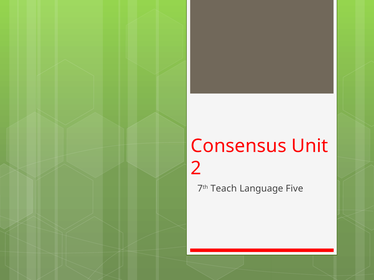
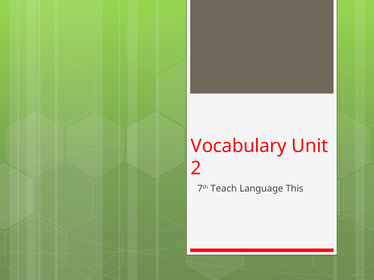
Consensus: Consensus -> Vocabulary (239, 146)
Five: Five -> This (295, 189)
